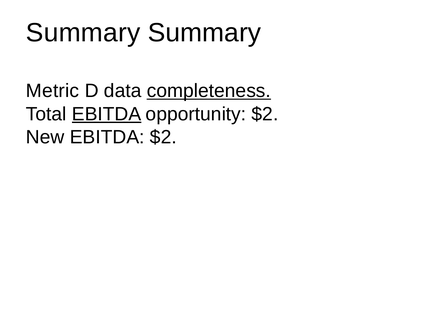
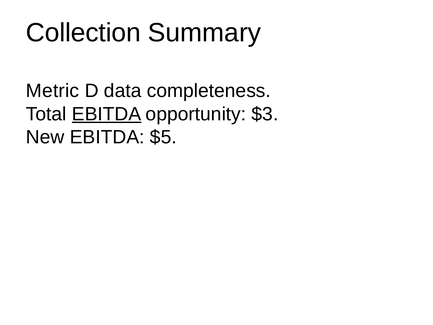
Summary: Summary -> Collection (83, 33)
completeness underline: present -> none (209, 91)
opportunity $2: $2 -> $3 (265, 114)
EBITDA $2: $2 -> $5 (163, 137)
